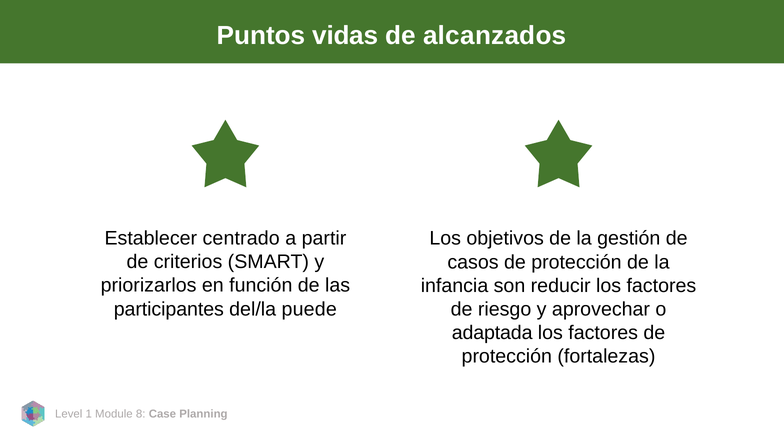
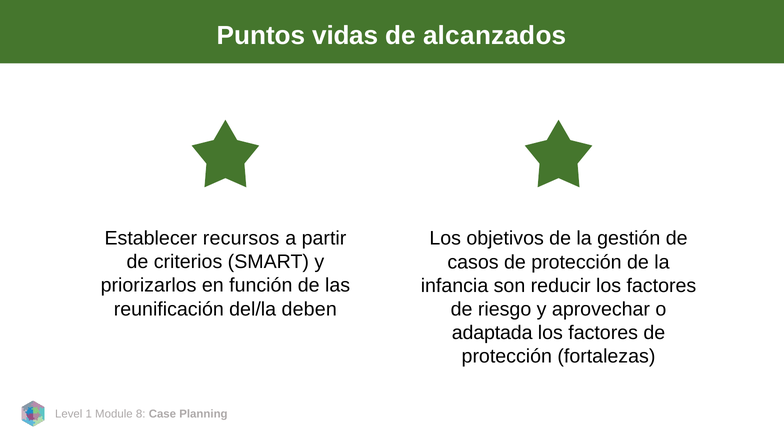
centrado: centrado -> recursos (241, 238)
participantes: participantes -> reunificación (169, 309)
puede: puede -> deben (309, 309)
